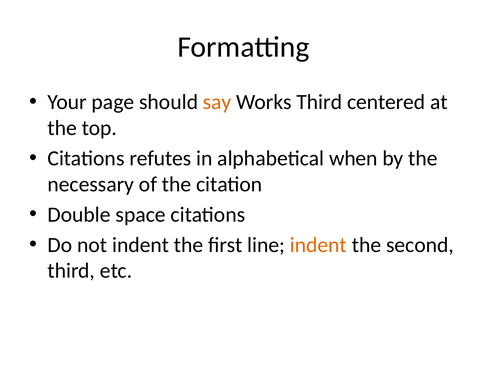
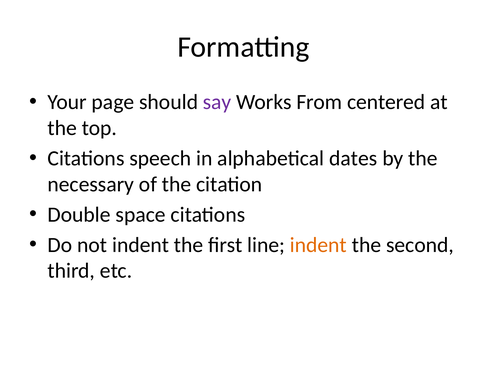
say colour: orange -> purple (217, 102)
Works Third: Third -> From (319, 102)
refutes: refutes -> speech (160, 158)
when: when -> dates (353, 158)
